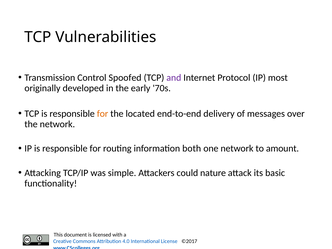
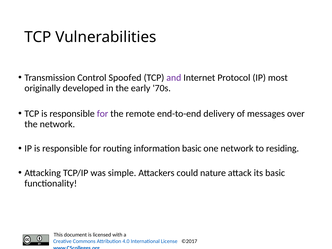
for colour: orange -> purple (103, 114)
located: located -> remote (140, 114)
information both: both -> basic (192, 149)
amount: amount -> residing (282, 149)
